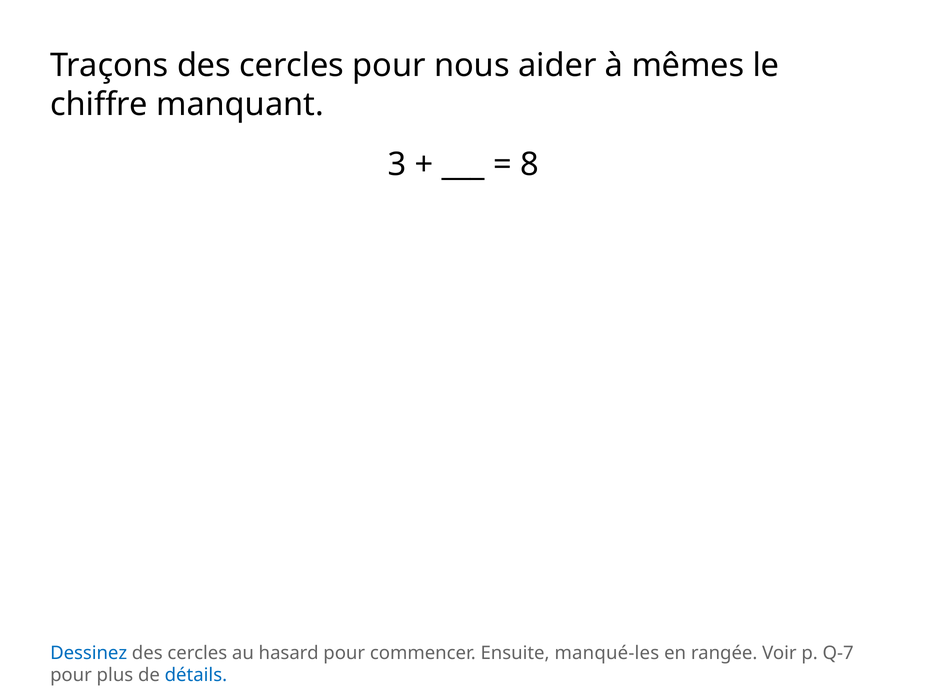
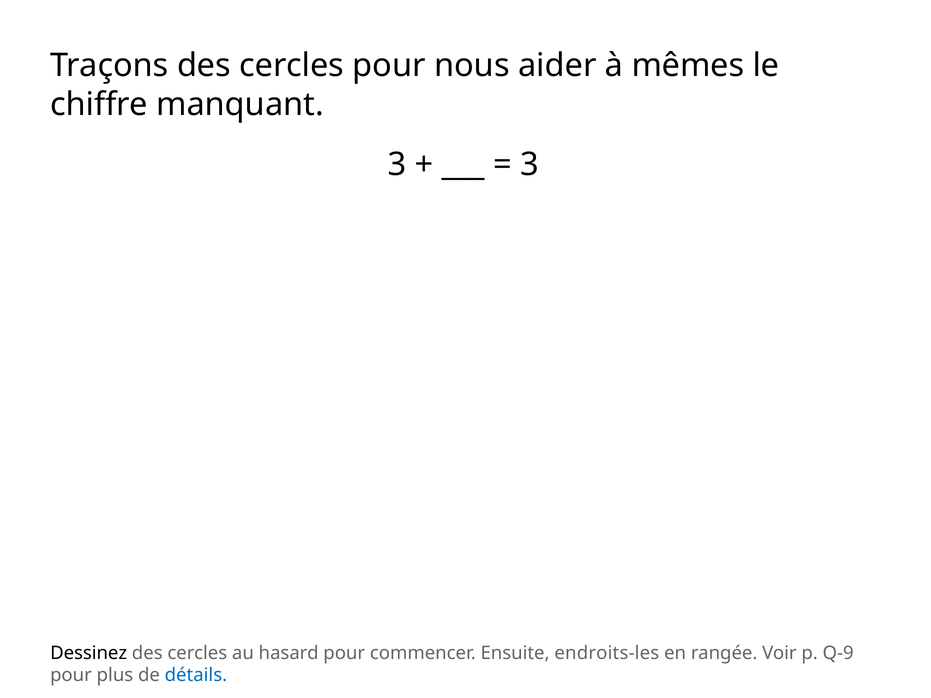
8: 8 -> 3 (530, 164)
Dessinez colour: blue -> black (89, 653)
manqué-les: manqué-les -> endroits-les (607, 653)
Q-7: Q-7 -> Q-9 (838, 653)
